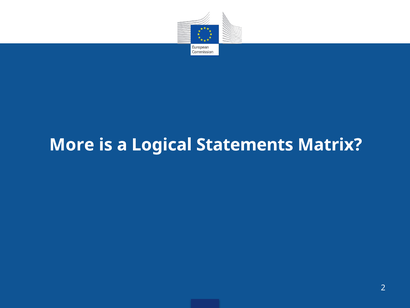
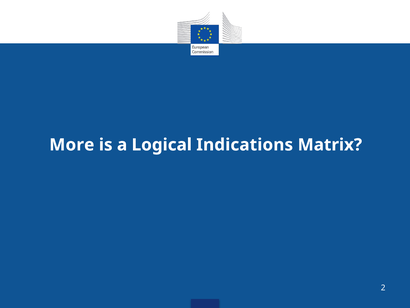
Statements: Statements -> Indications (245, 145)
